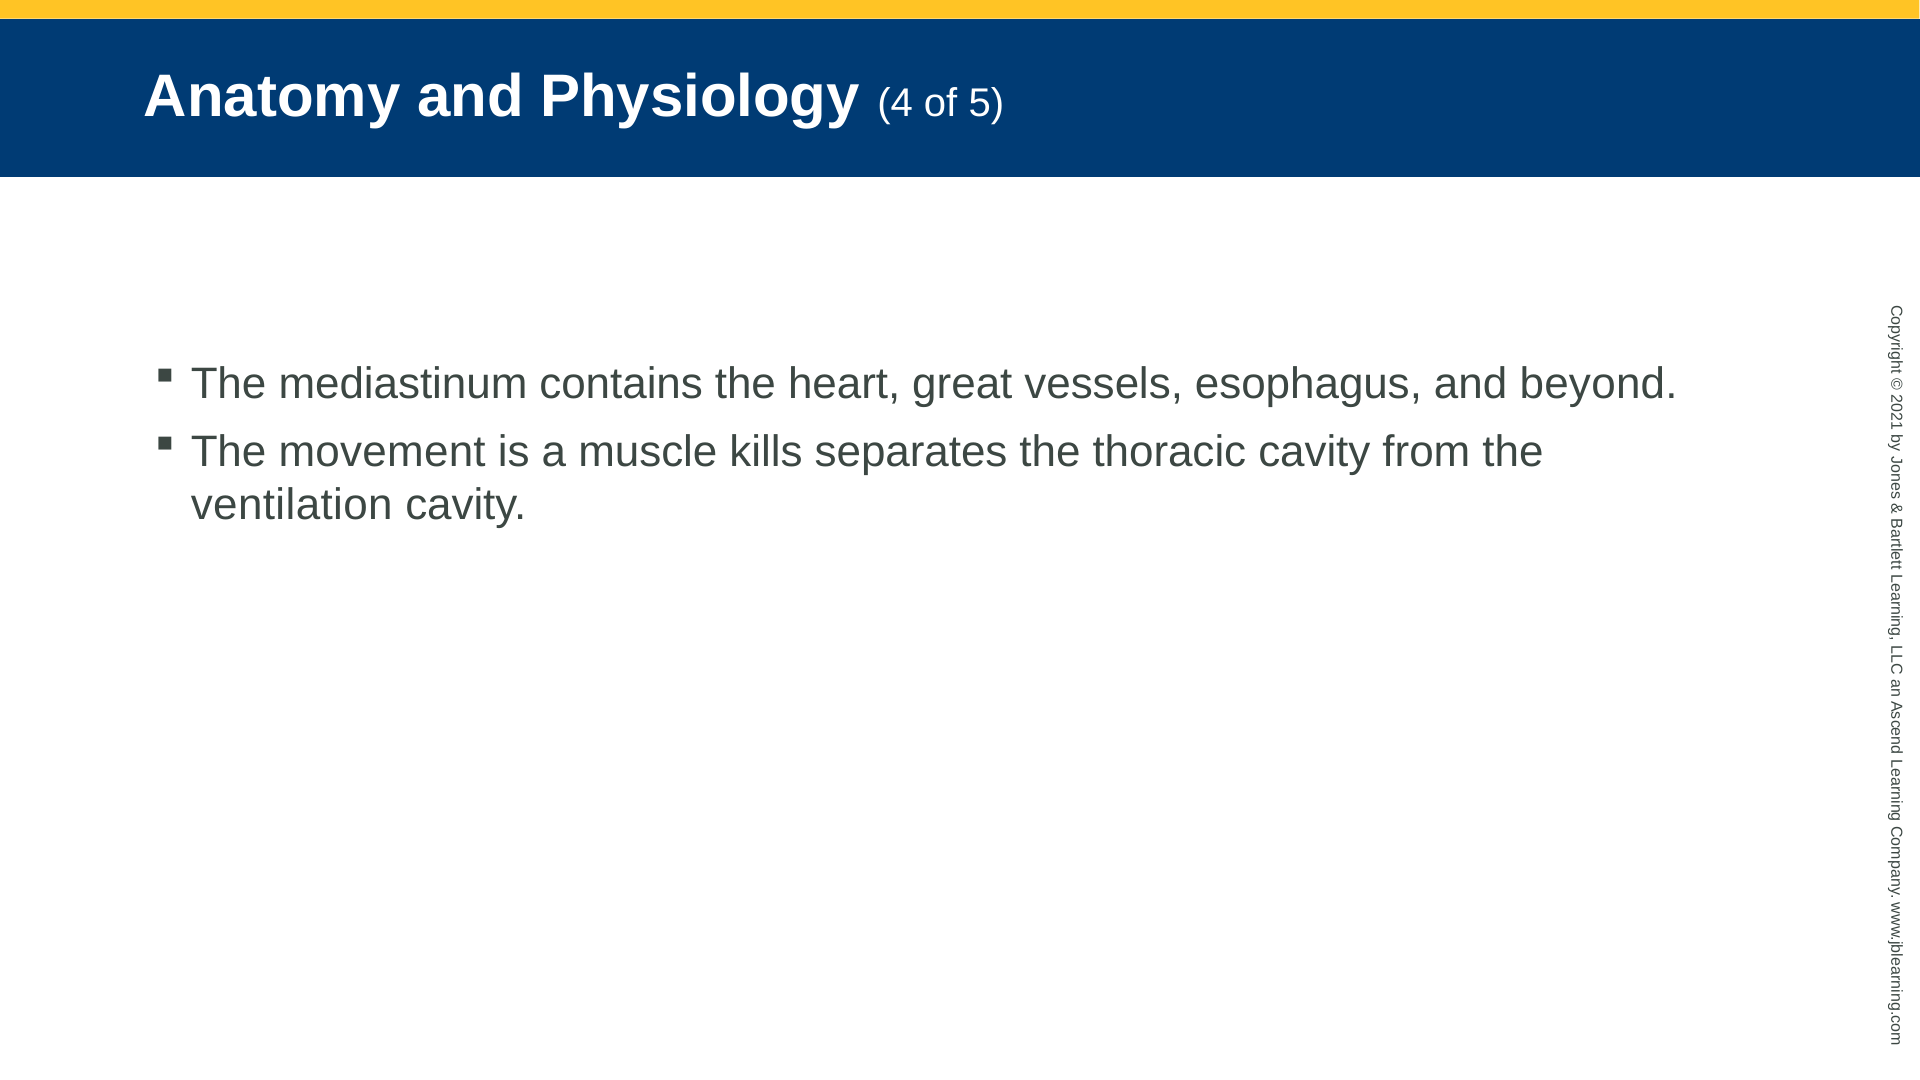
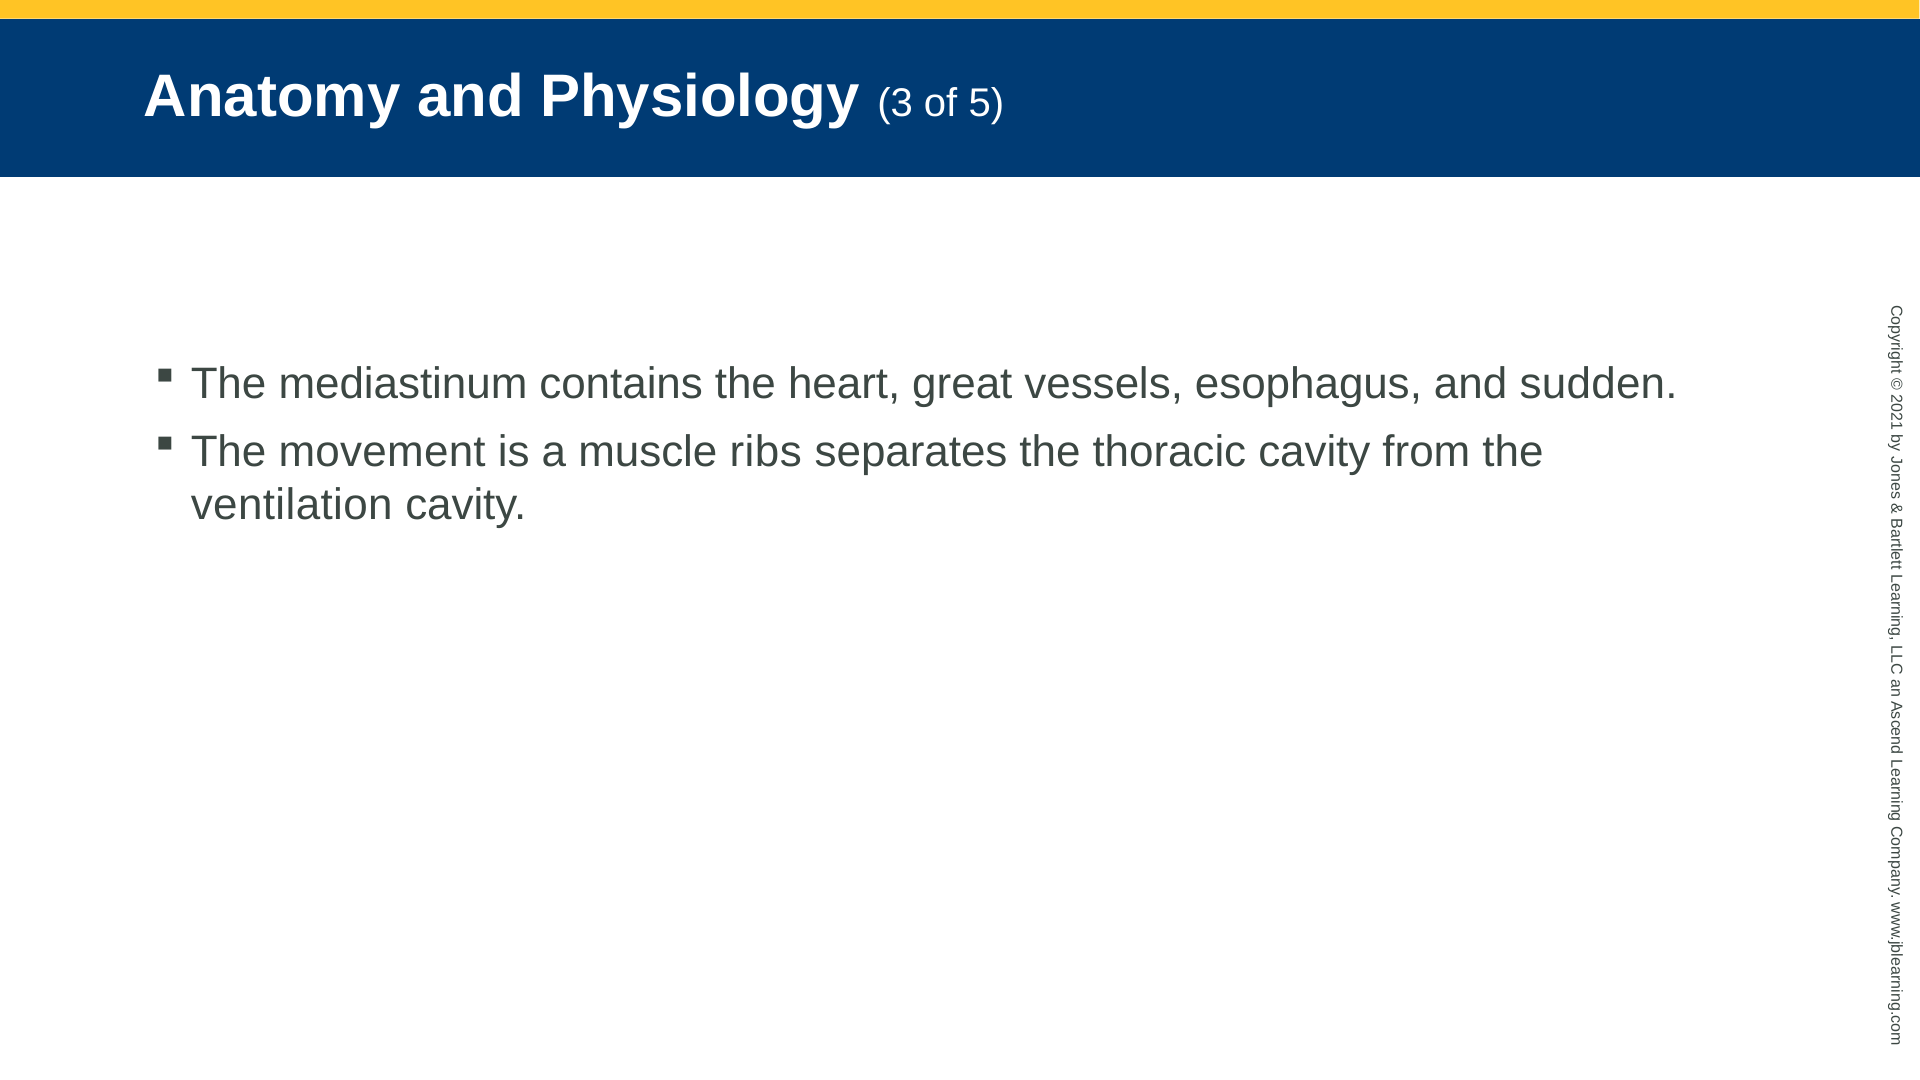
4: 4 -> 3 (895, 103)
beyond: beyond -> sudden (1599, 384)
kills: kills -> ribs (766, 452)
